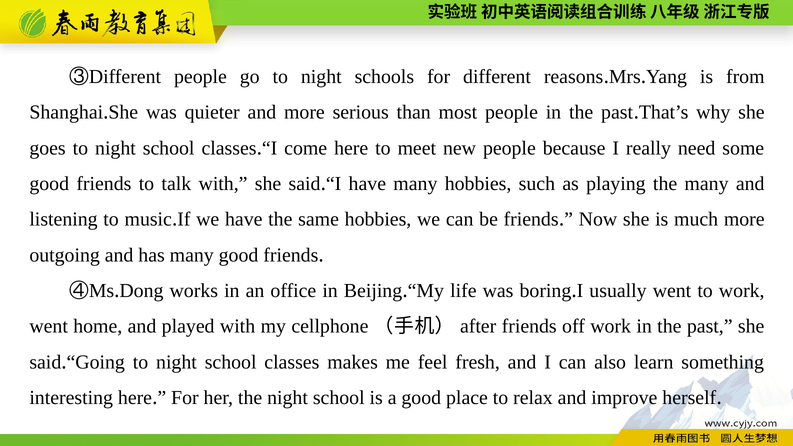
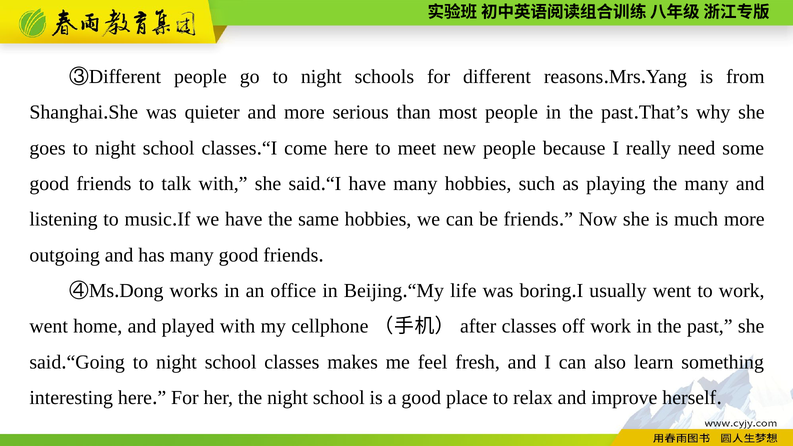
friends: friends -> classes (529, 327)
